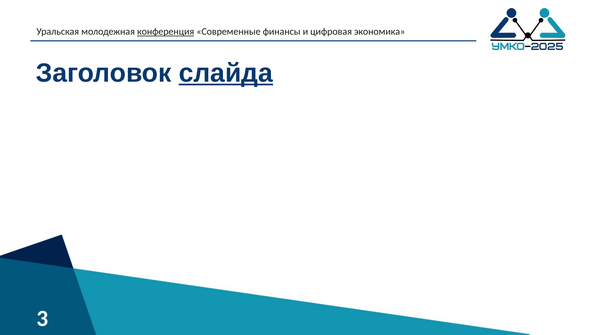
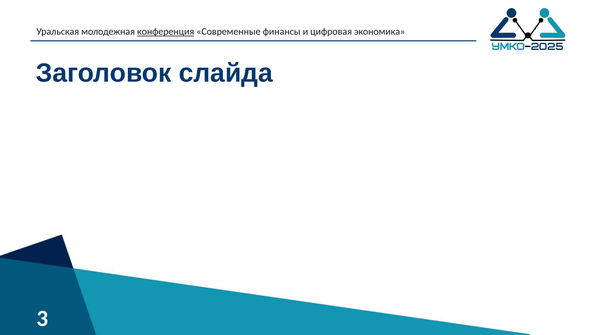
слайда underline: present -> none (226, 73)
